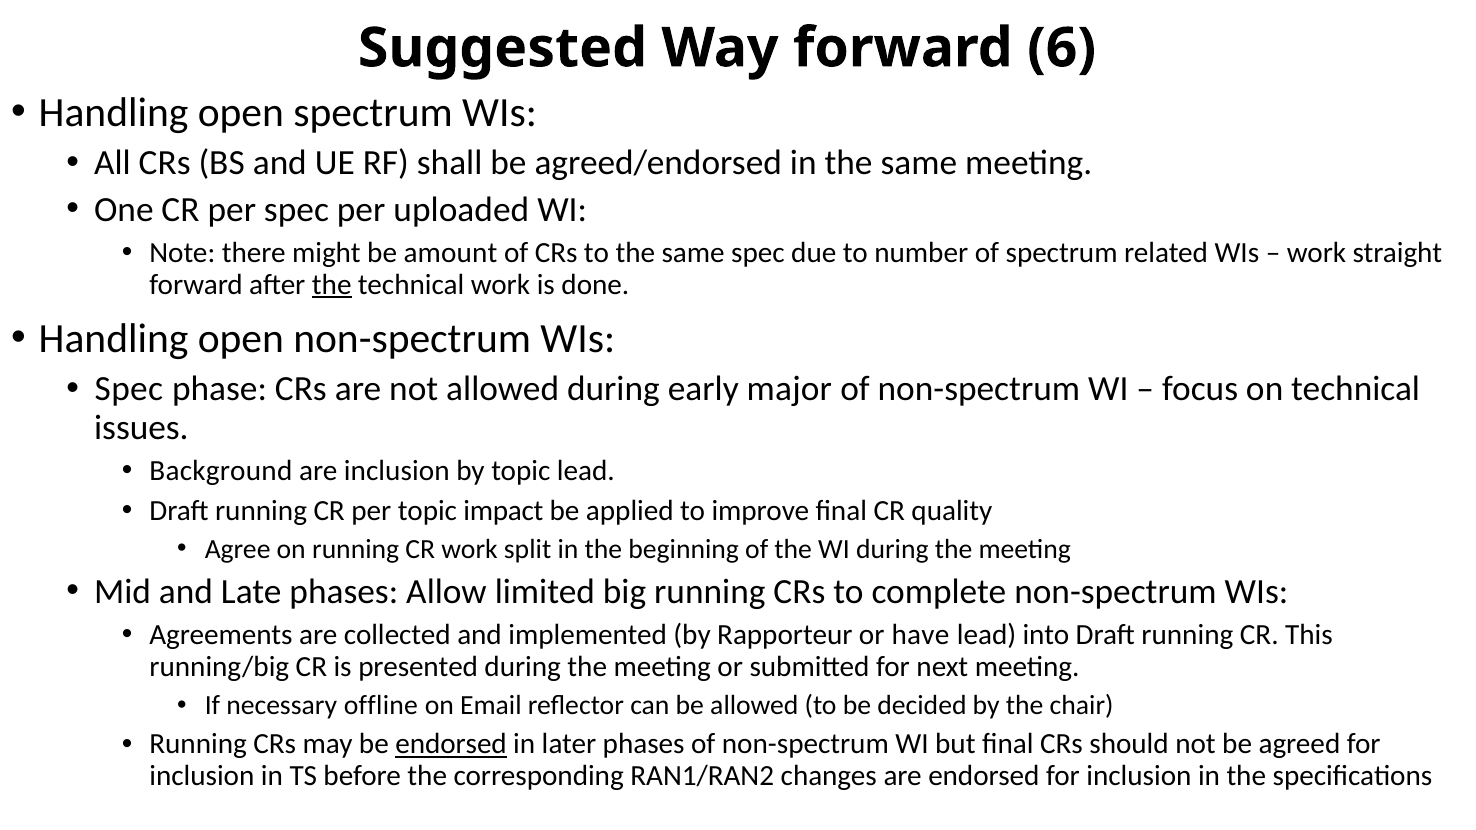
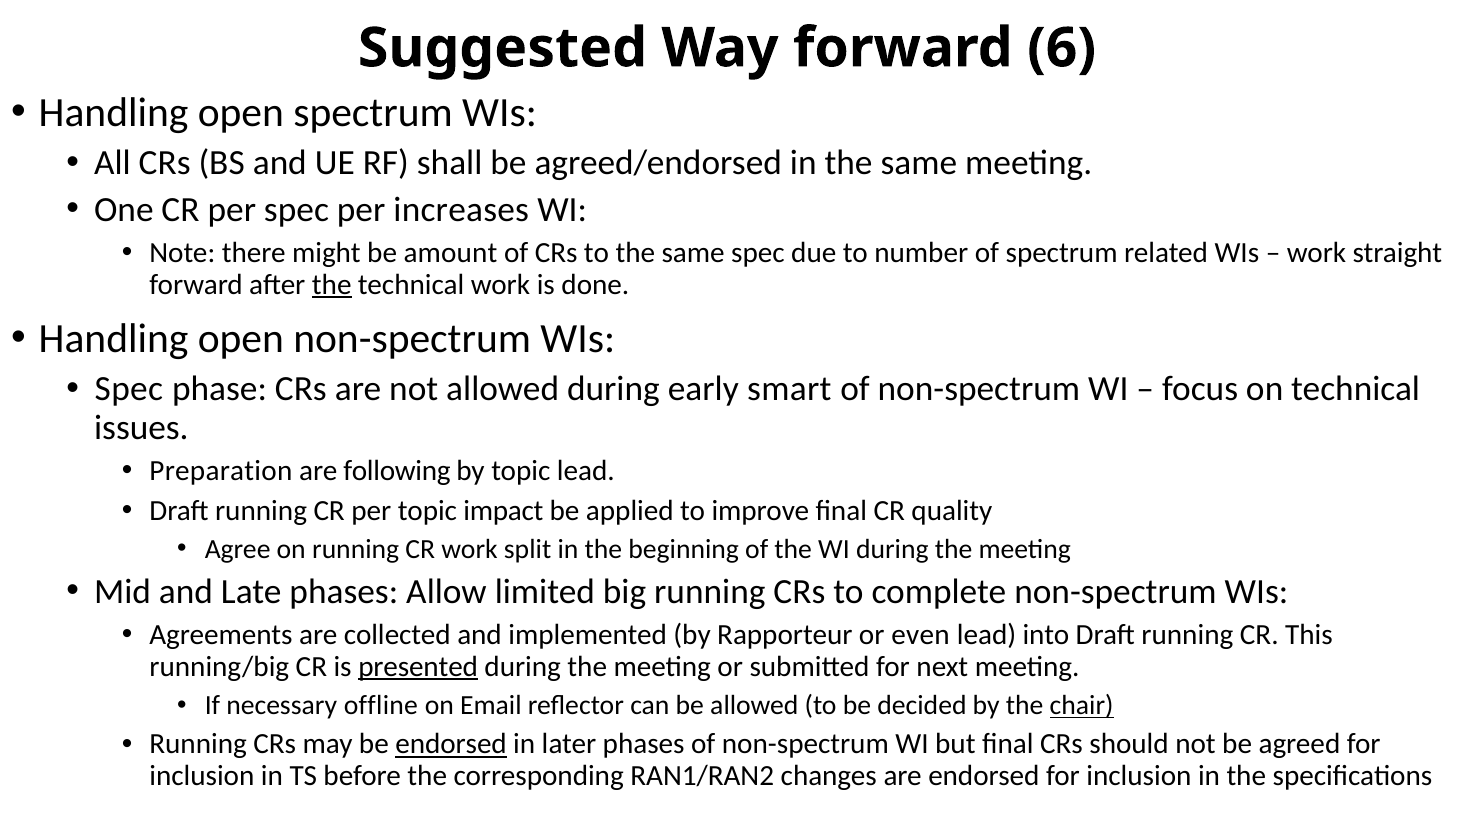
uploaded: uploaded -> increases (461, 210)
major: major -> smart (789, 389)
Background: Background -> Preparation (221, 471)
are inclusion: inclusion -> following (397, 471)
have: have -> even (920, 635)
presented underline: none -> present (418, 667)
chair underline: none -> present (1082, 706)
